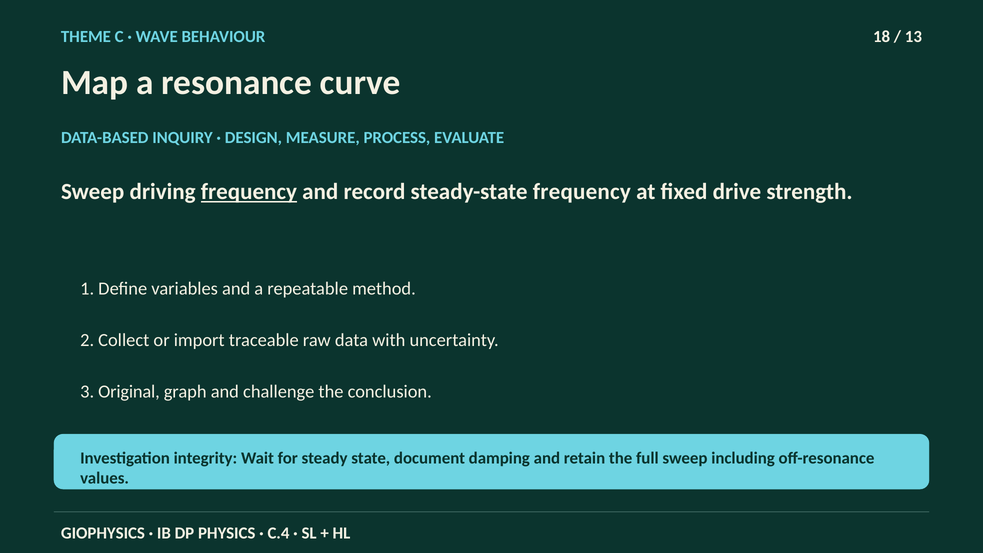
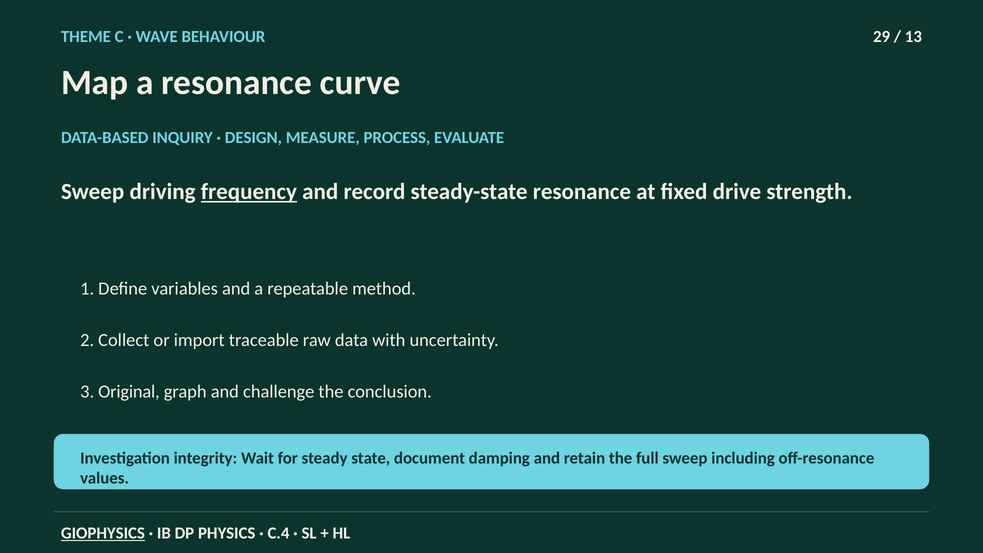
18: 18 -> 29 (882, 36)
steady-state frequency: frequency -> resonance (582, 192)
GIOPHYSICS underline: none -> present (103, 533)
